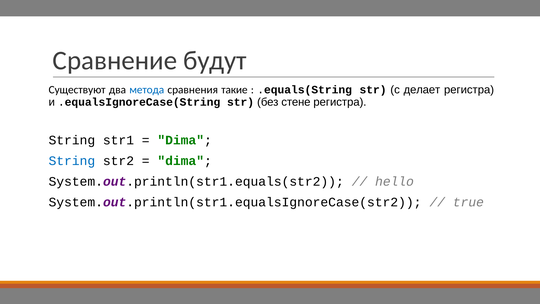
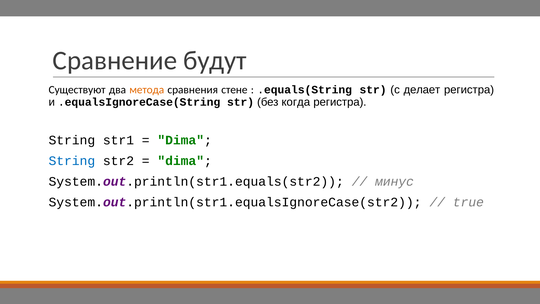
метода colour: blue -> orange (147, 90)
такие: такие -> стене (234, 90)
стене: стене -> когда (296, 102)
hello: hello -> минус (395, 181)
